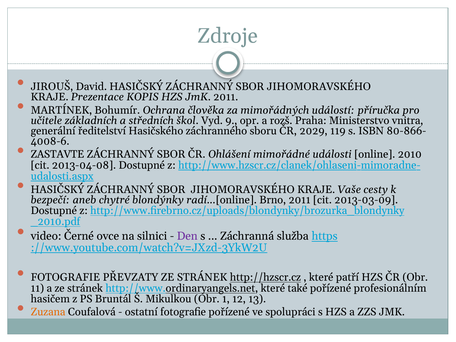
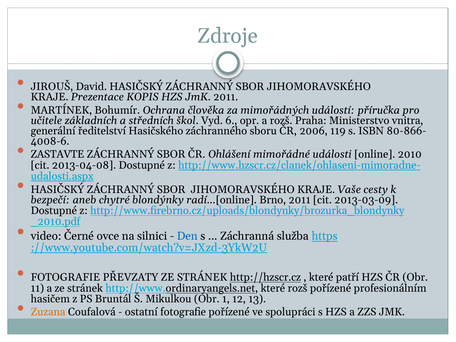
9: 9 -> 6 (231, 121)
2029: 2029 -> 2006 (314, 131)
Den colour: purple -> blue (187, 236)
které také: také -> rozš (298, 288)
